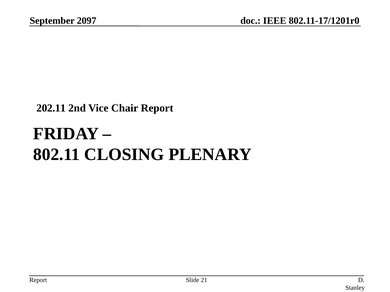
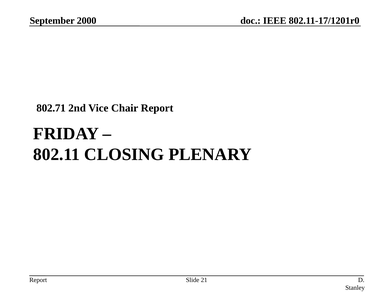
2097: 2097 -> 2000 (87, 21)
202.11: 202.11 -> 802.71 (51, 108)
